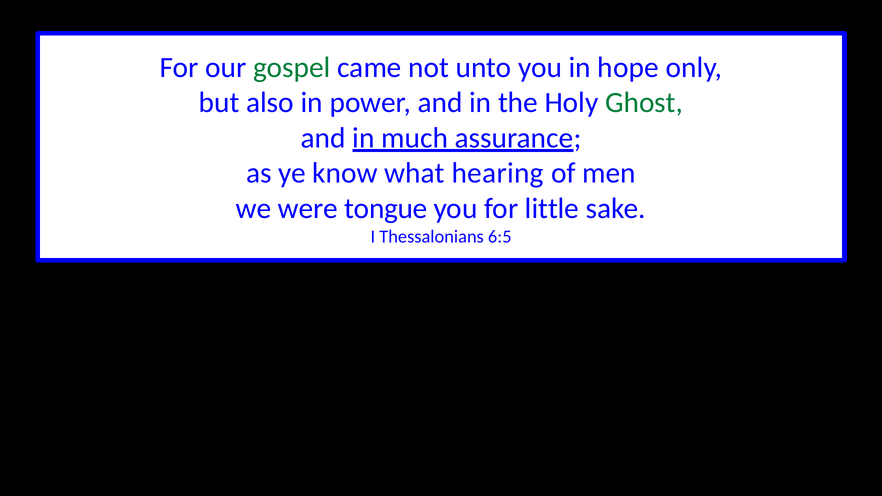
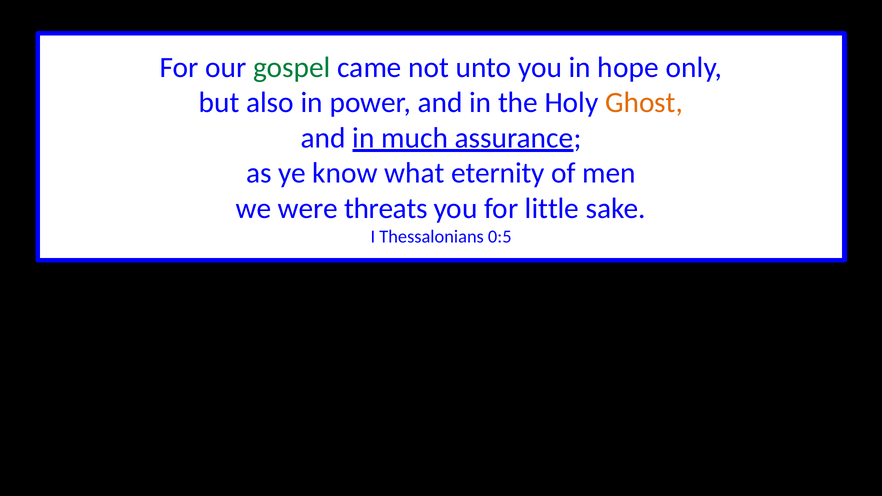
Ghost colour: green -> orange (644, 103)
hearing: hearing -> eternity (498, 173)
tongue: tongue -> threats (386, 209)
6:5: 6:5 -> 0:5 (500, 236)
